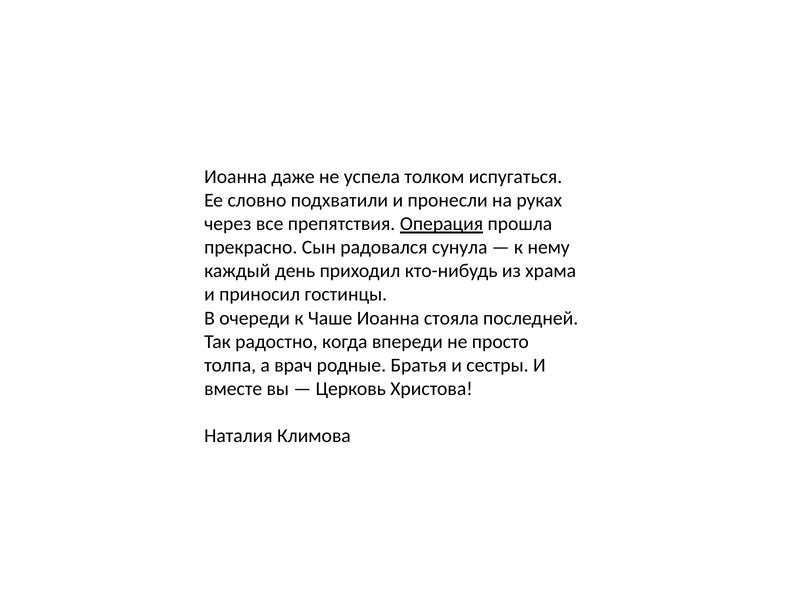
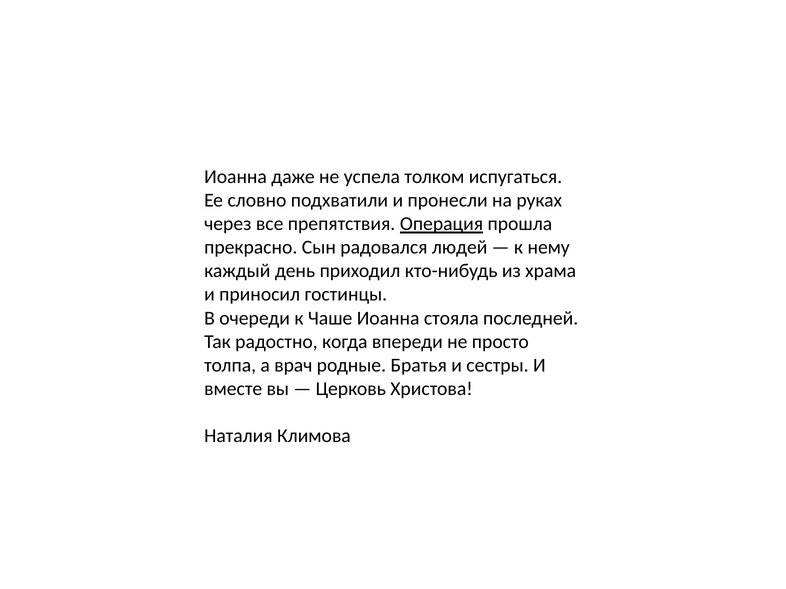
сунула: сунула -> людей (460, 248)
